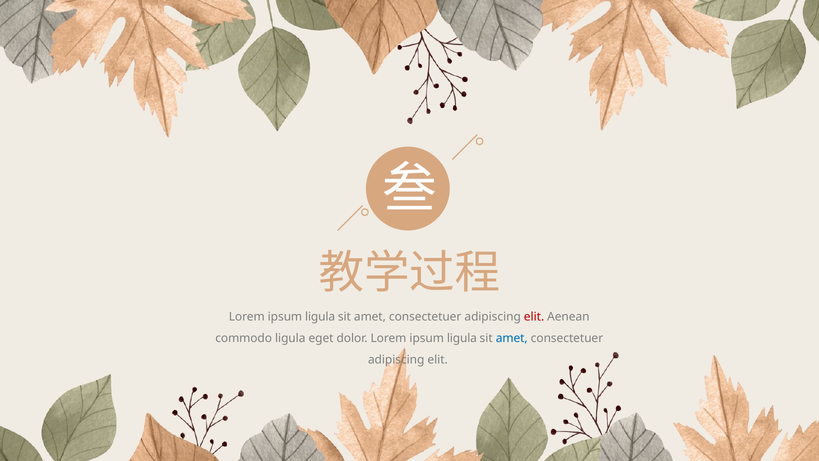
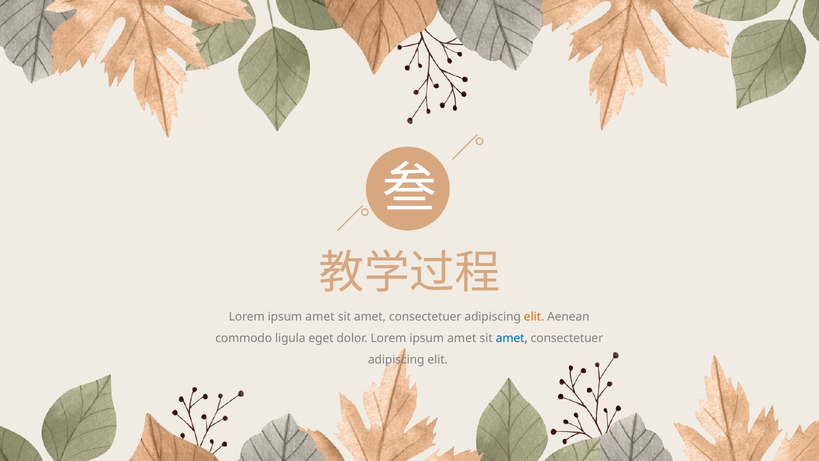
ligula: ligula -> amet (320, 316)
elit colour: red -> orange (534, 316)
dolor Lorem ipsum ligula: ligula -> amet (462, 338)
